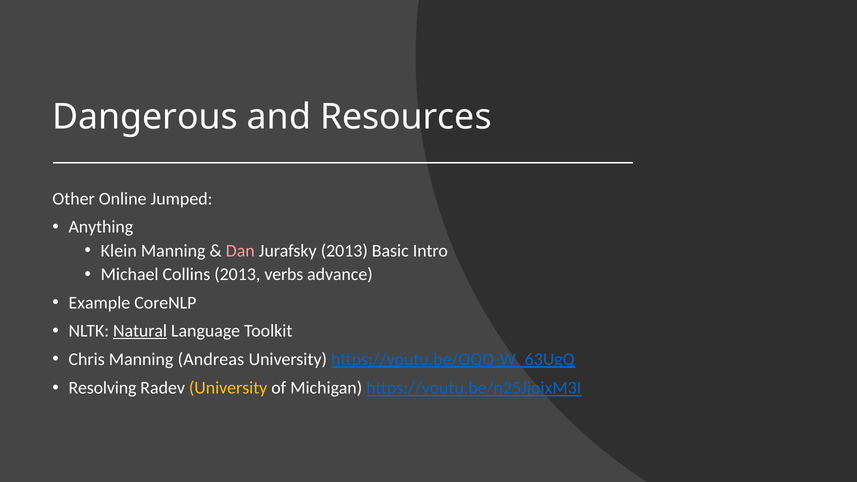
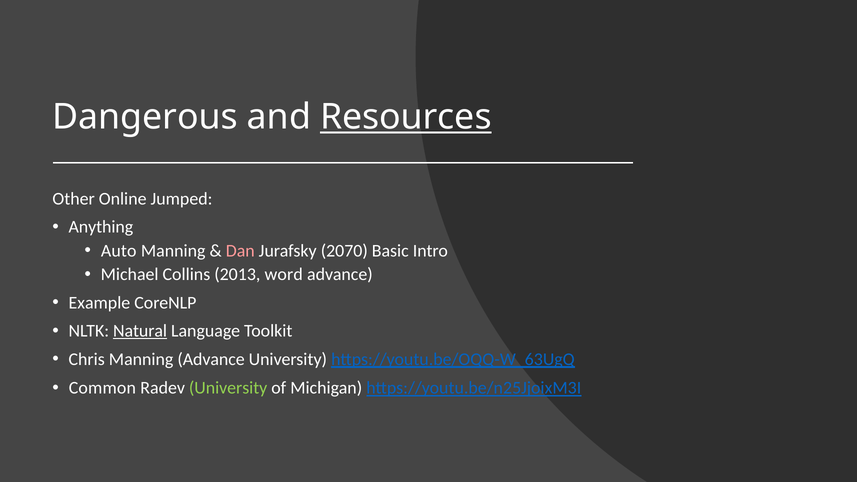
Resources underline: none -> present (406, 117)
Klein: Klein -> Auto (119, 251)
Jurafsky 2013: 2013 -> 2070 (344, 251)
verbs: verbs -> word (284, 275)
Manning Andreas: Andreas -> Advance (211, 360)
Resolving: Resolving -> Common (102, 388)
University colour: yellow -> light green (228, 388)
